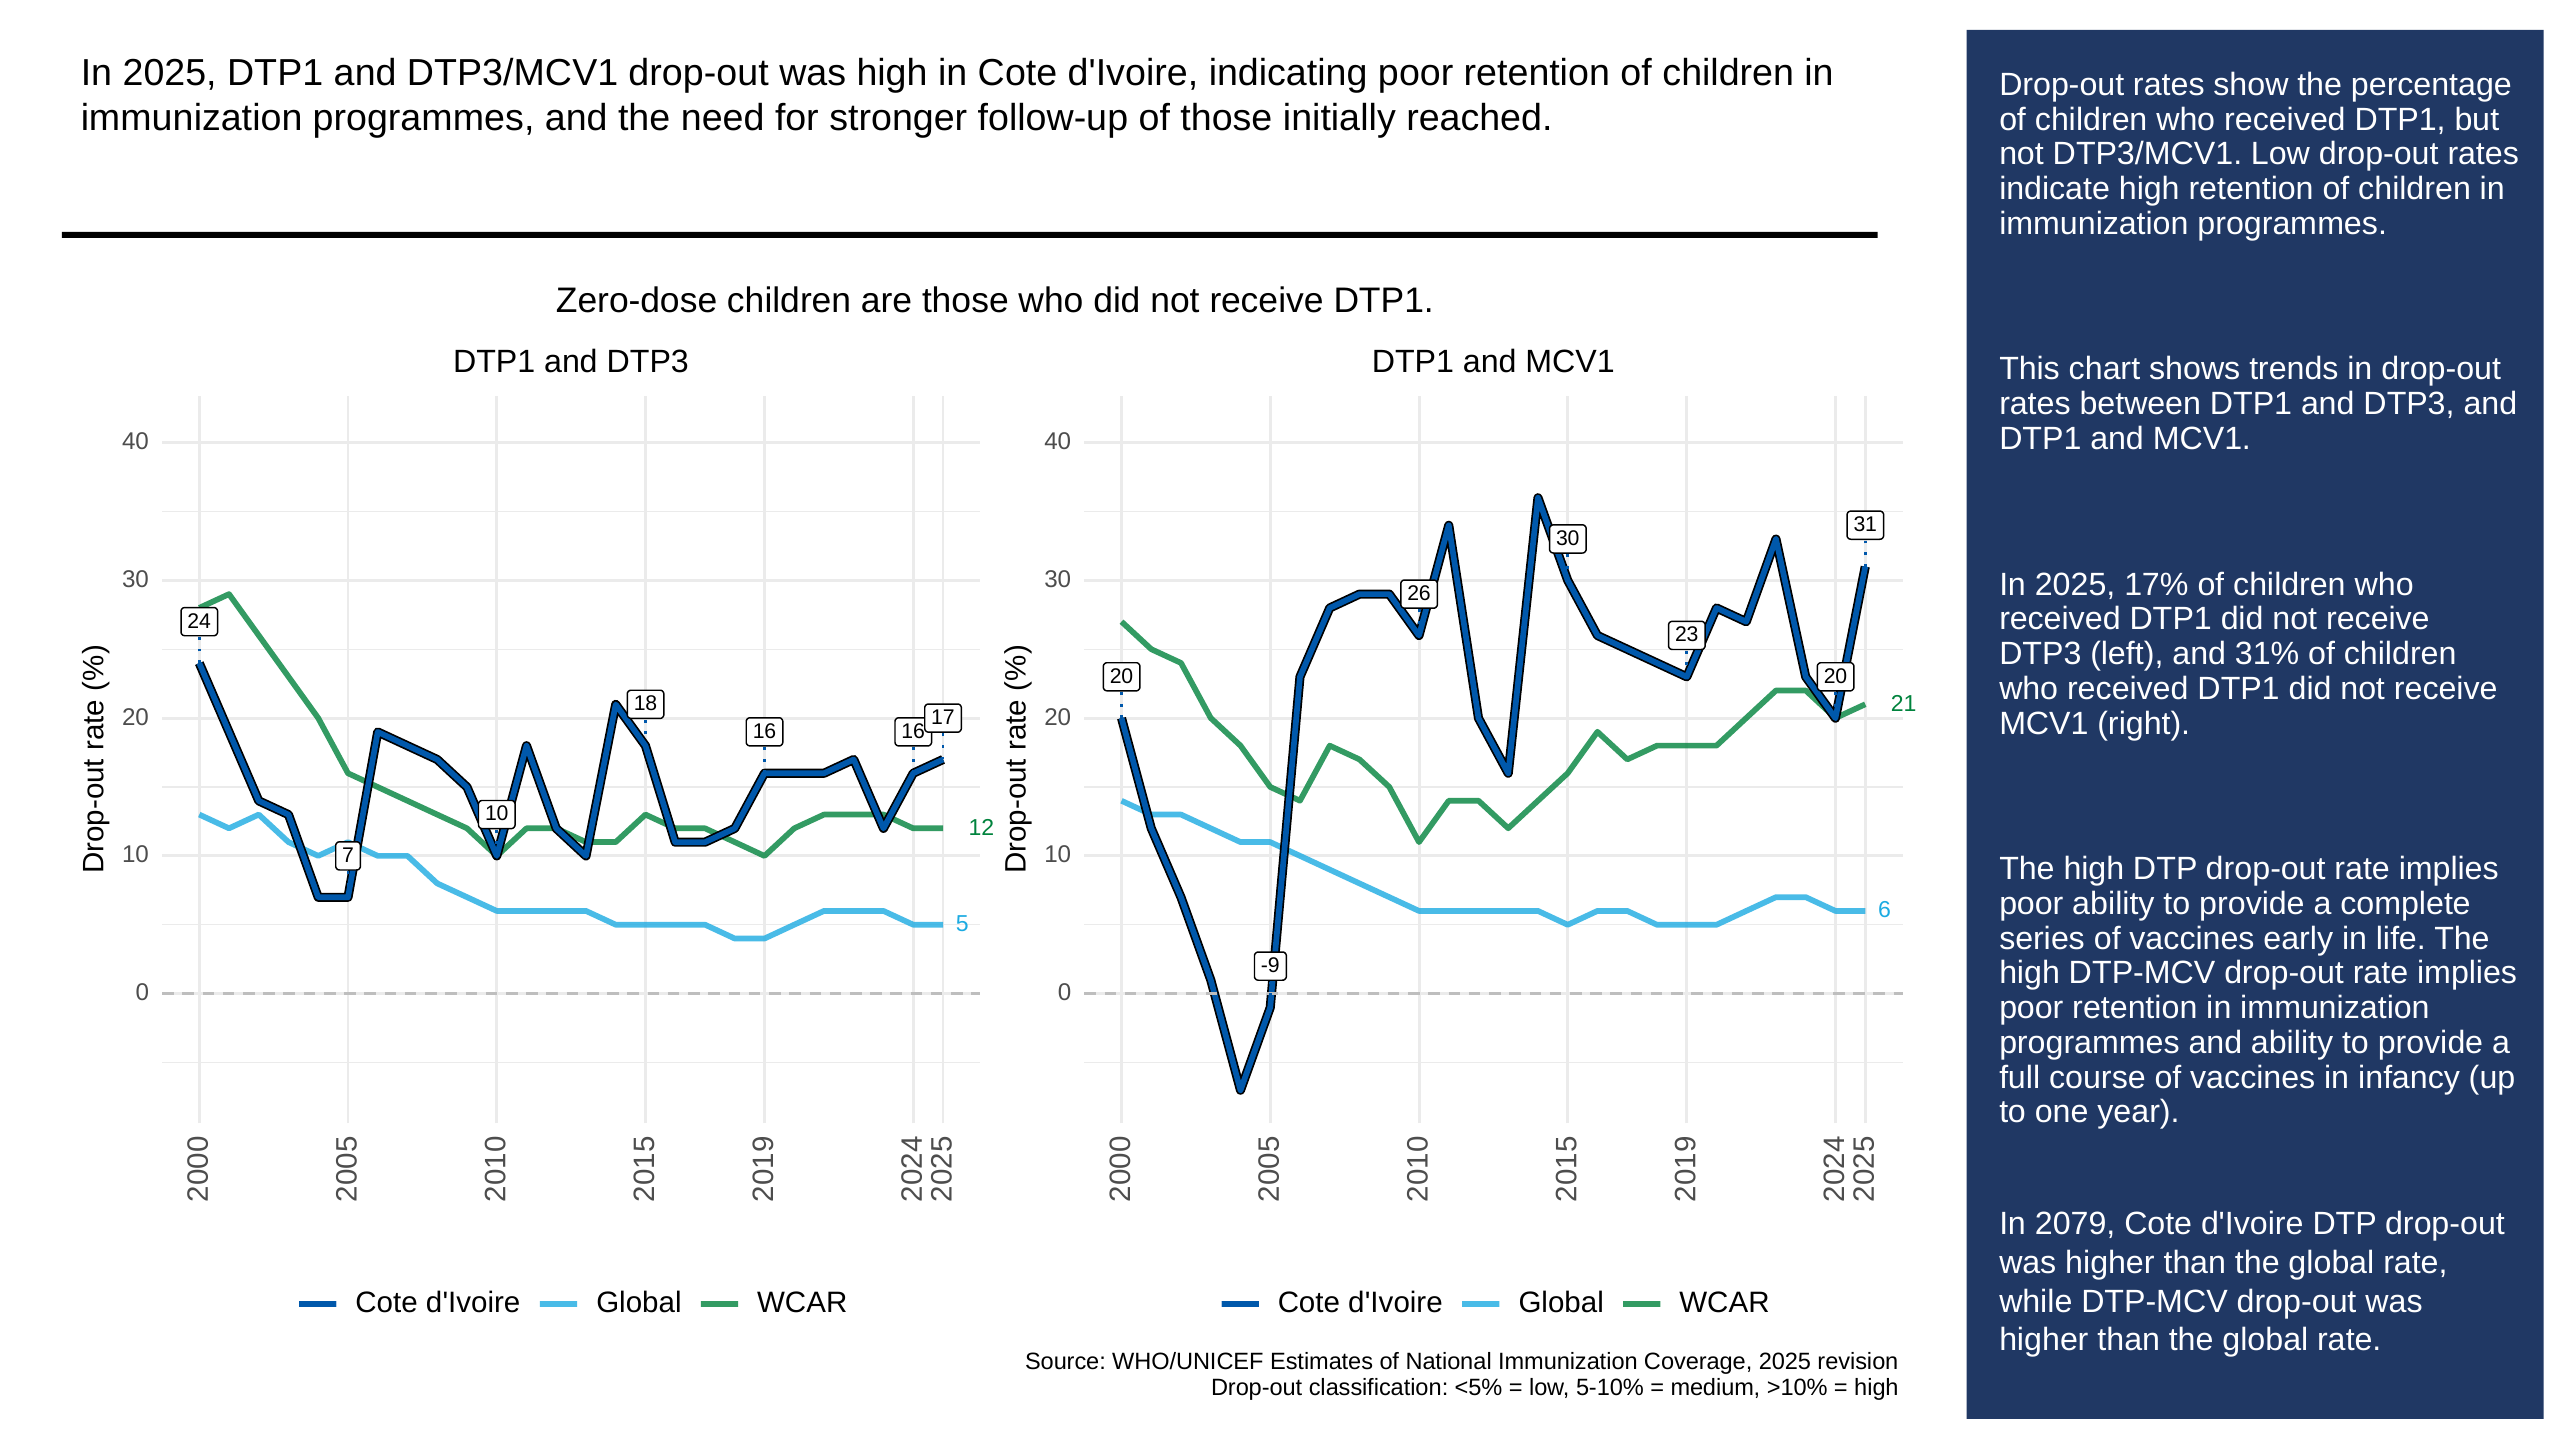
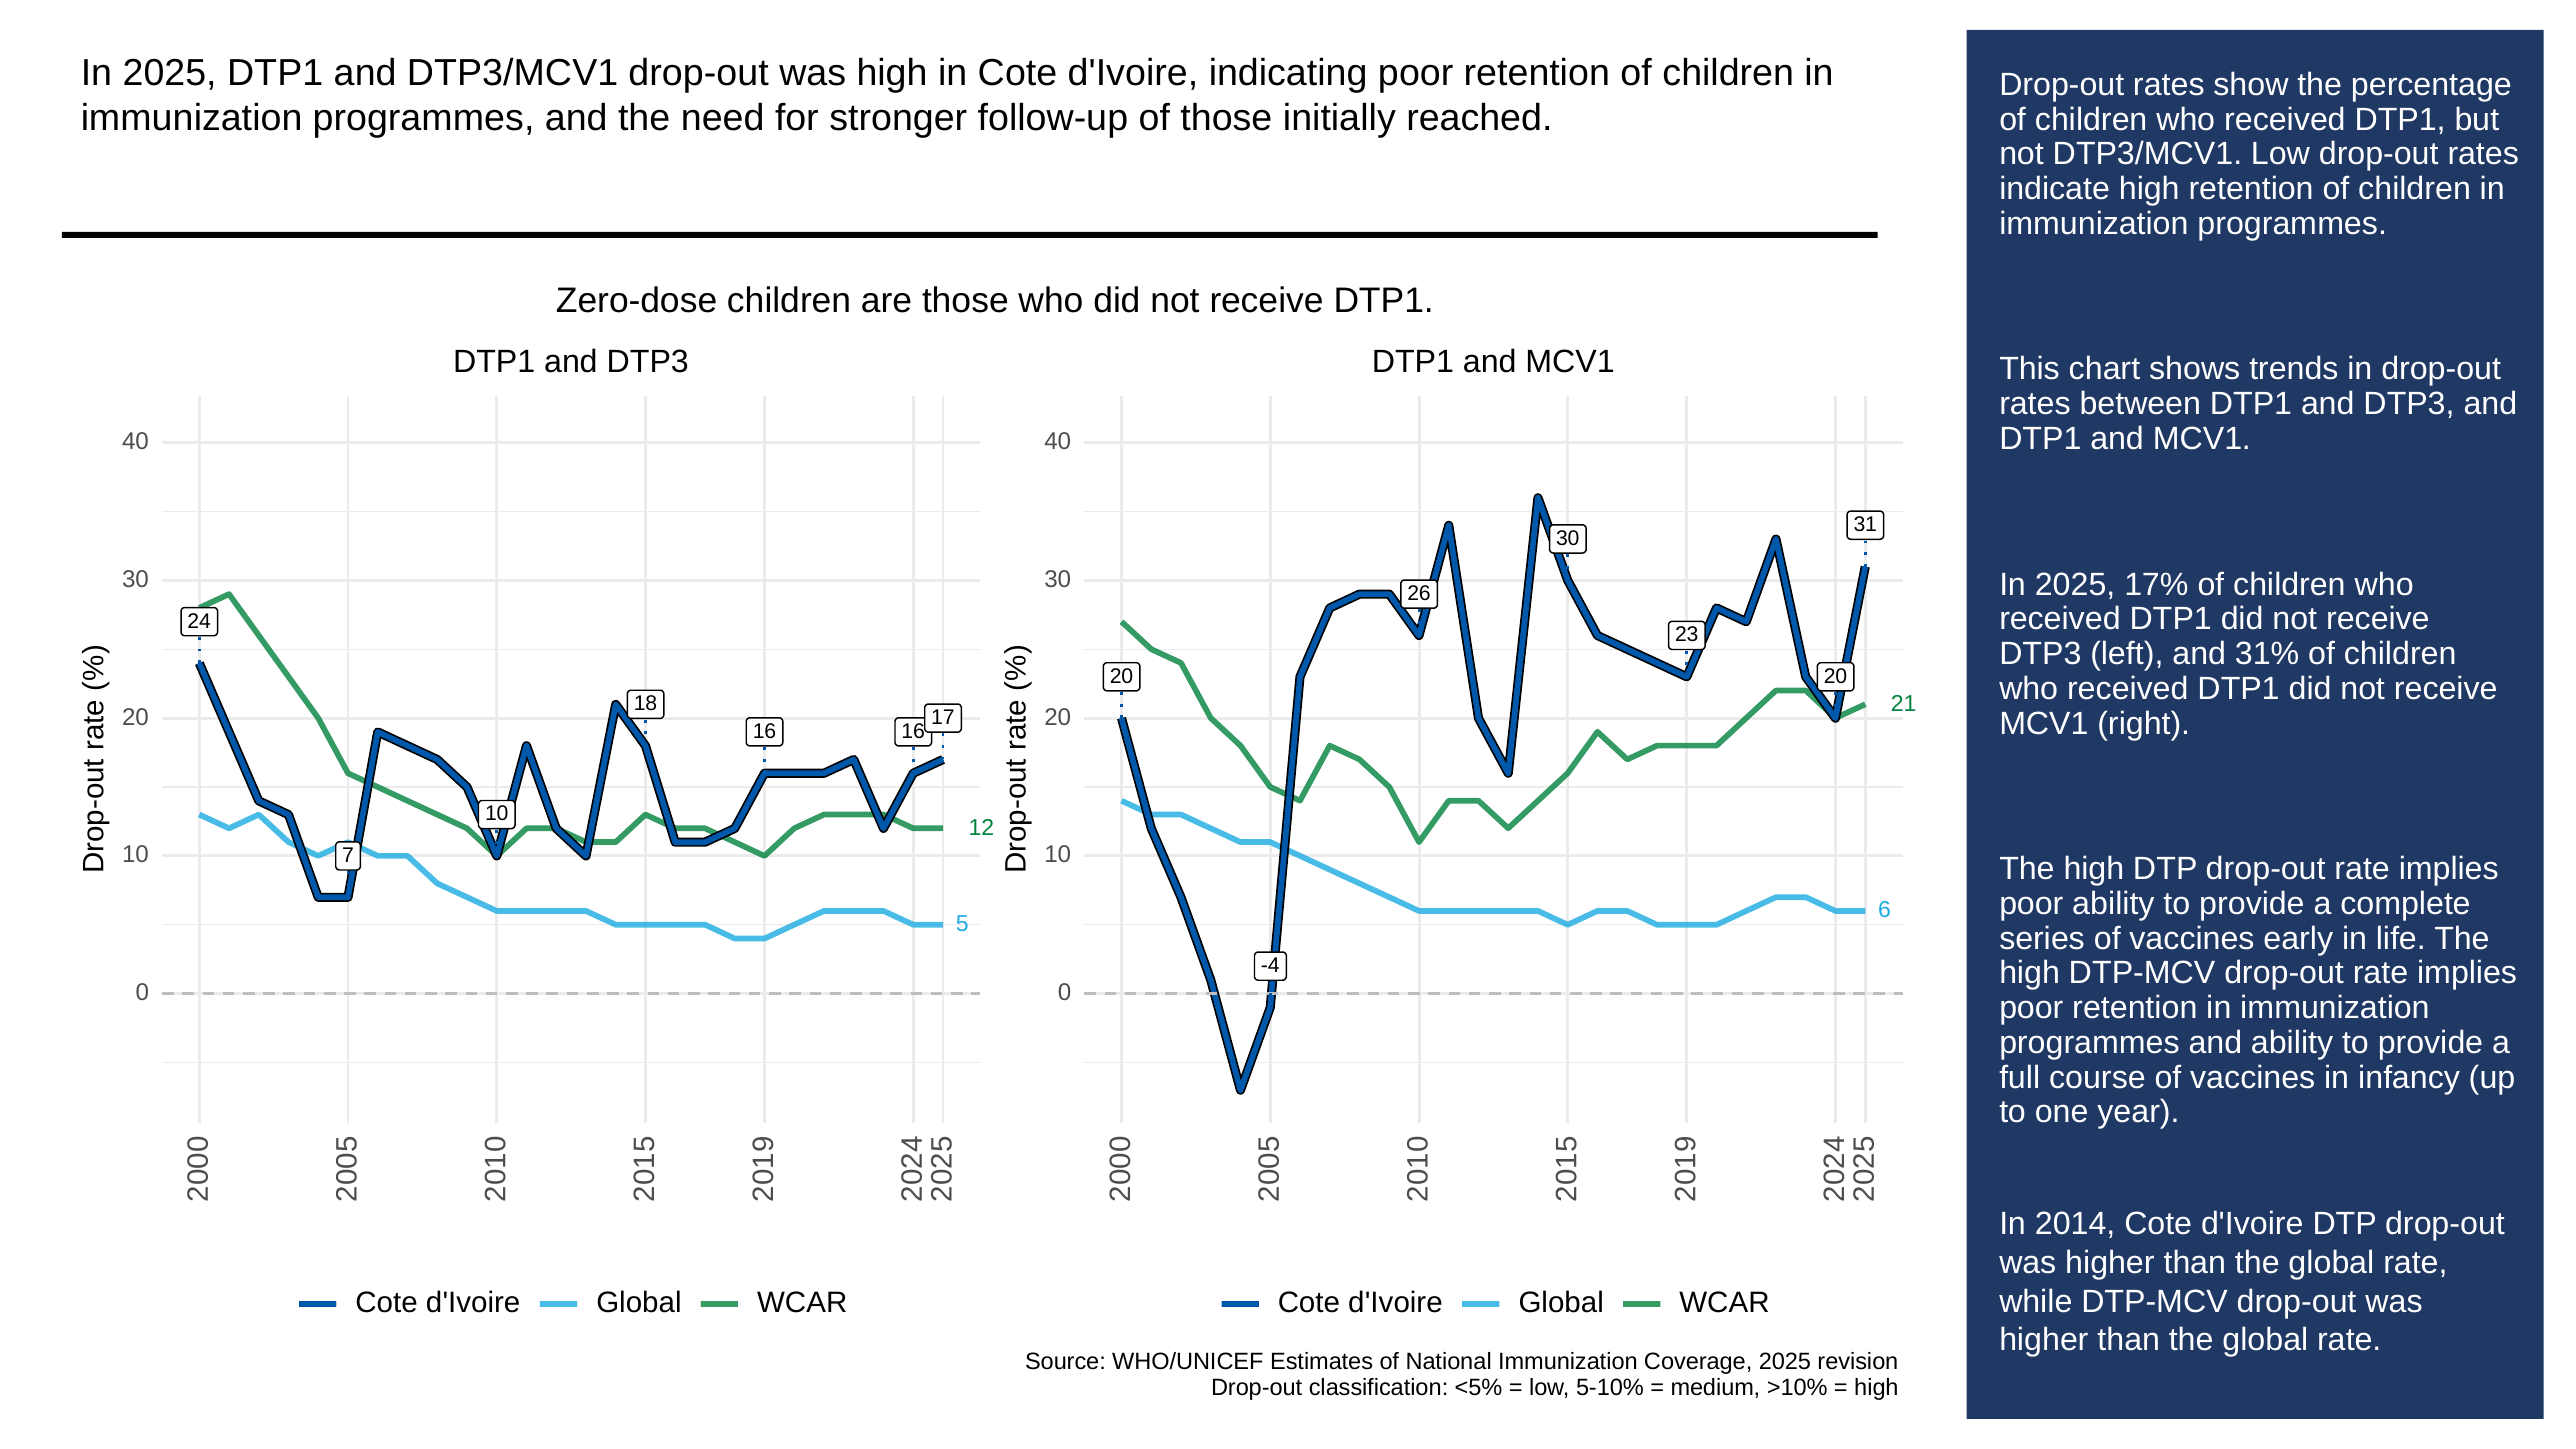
-9: -9 -> -4 (1270, 965)
2079: 2079 -> 2014 (2075, 1224)
